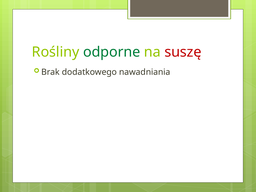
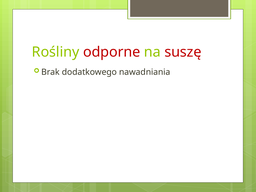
odporne colour: green -> red (112, 52)
